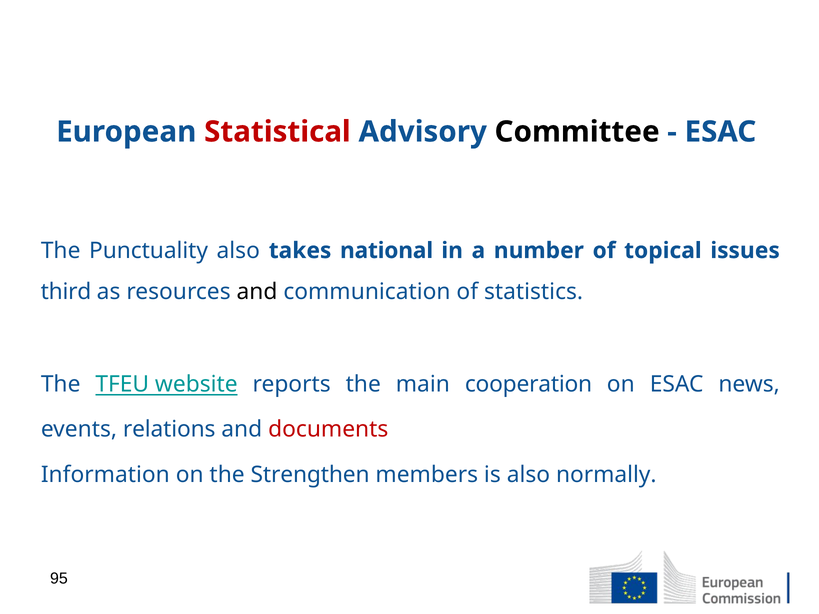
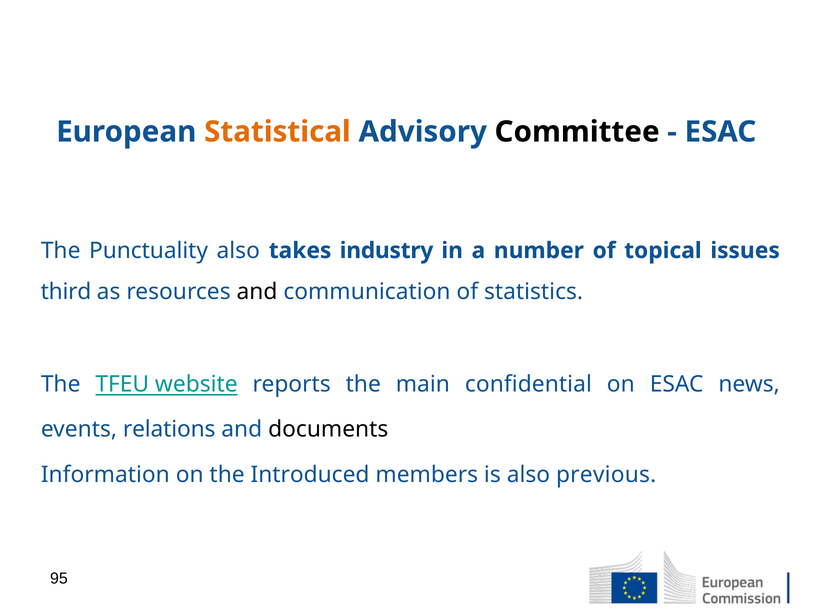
Statistical colour: red -> orange (277, 132)
national: national -> industry (386, 251)
cooperation: cooperation -> confidential (528, 385)
documents colour: red -> black (328, 429)
Strengthen: Strengthen -> Introduced (310, 475)
normally: normally -> previous (606, 475)
